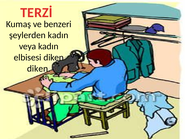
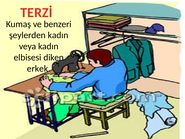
diken: diken -> erkek (39, 68)
